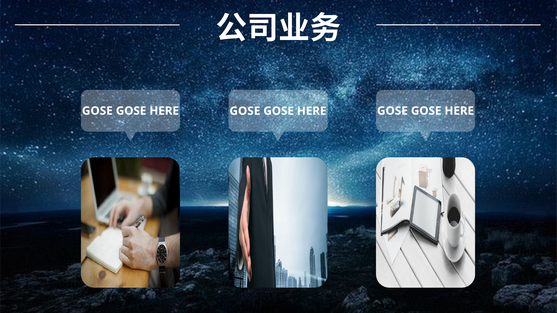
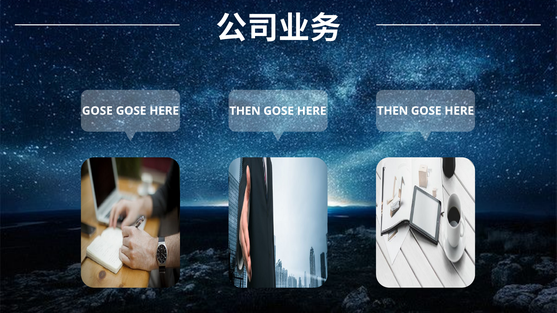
GOSE: GOSE -> THEN (393, 111)
GOSE: GOSE -> THEN (245, 111)
